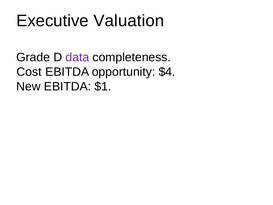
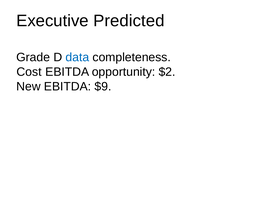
Valuation: Valuation -> Predicted (129, 21)
data colour: purple -> blue (77, 57)
$4: $4 -> $2 (167, 72)
$1: $1 -> $9 (103, 86)
